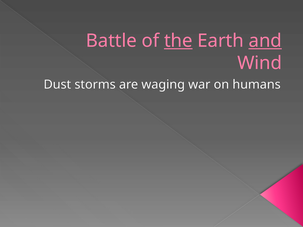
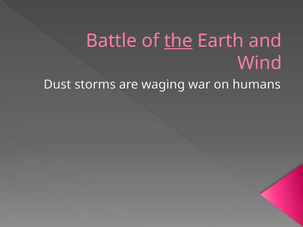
and underline: present -> none (265, 41)
